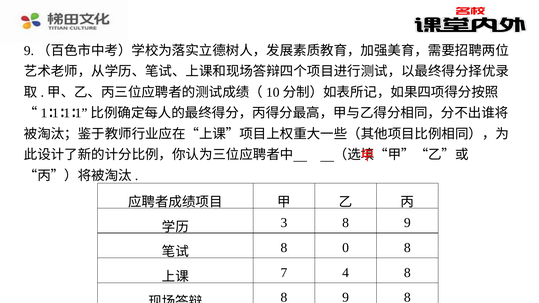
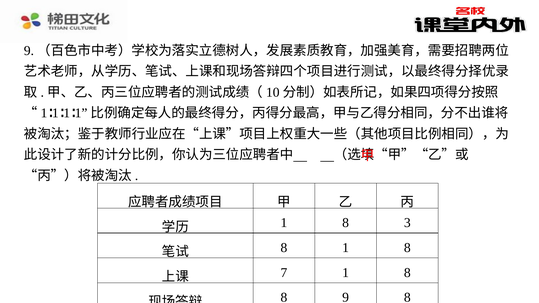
3: 3 -> 1 (284, 223)
9: 9 -> 3 (407, 223)
8 0: 0 -> 1 (346, 248)
7 4: 4 -> 1 (346, 273)
